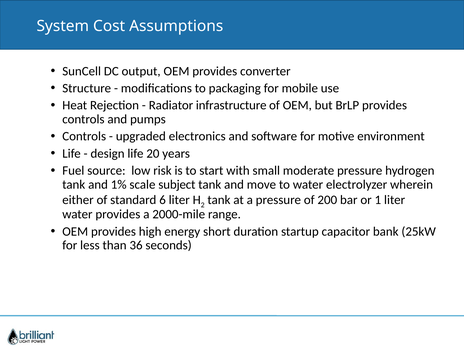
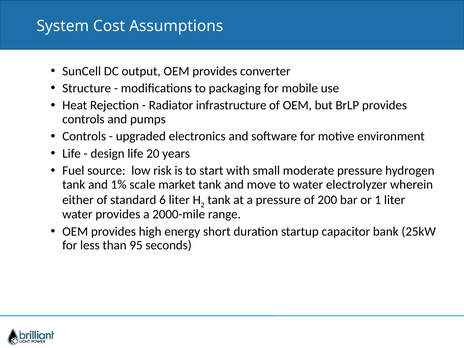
subject: subject -> market (177, 185)
36: 36 -> 95 (136, 245)
